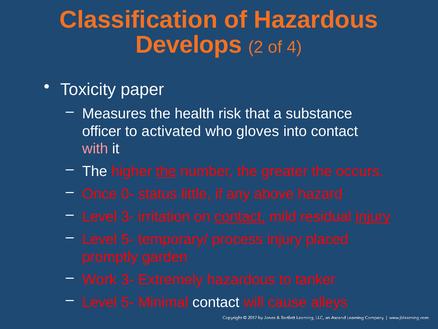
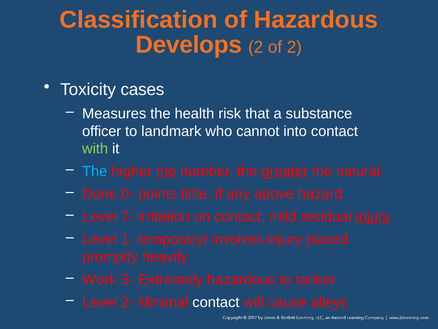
of 4: 4 -> 2 (294, 47)
paper: paper -> cases (142, 90)
activated: activated -> landmark (171, 131)
gloves: gloves -> cannot (258, 131)
with colour: pink -> light green (95, 148)
The colour: white -> light blue (95, 171)
greater underline: none -> present (285, 171)
occurs: occurs -> natural (360, 171)
Once: Once -> Done (100, 194)
status: status -> points (158, 194)
Level 3-: 3- -> 7- (128, 216)
contact underline: present -> none (240, 216)
5-: 5- -> 1- (128, 239)
process: process -> involves (237, 239)
garden: garden -> heavily (165, 257)
5-: 5- -> 2- (128, 302)
